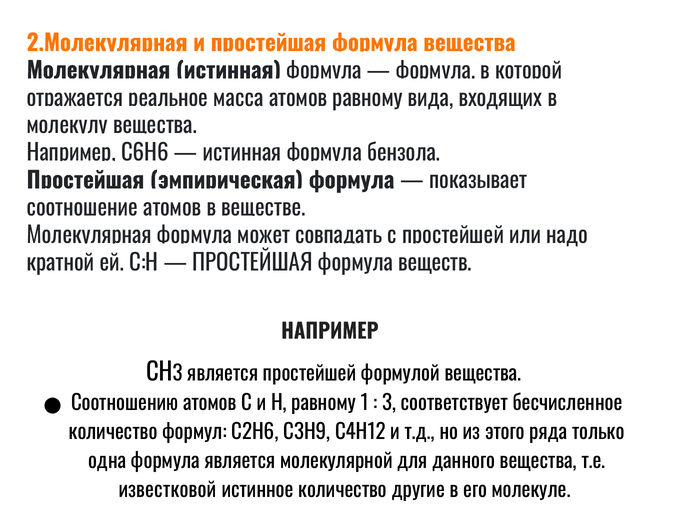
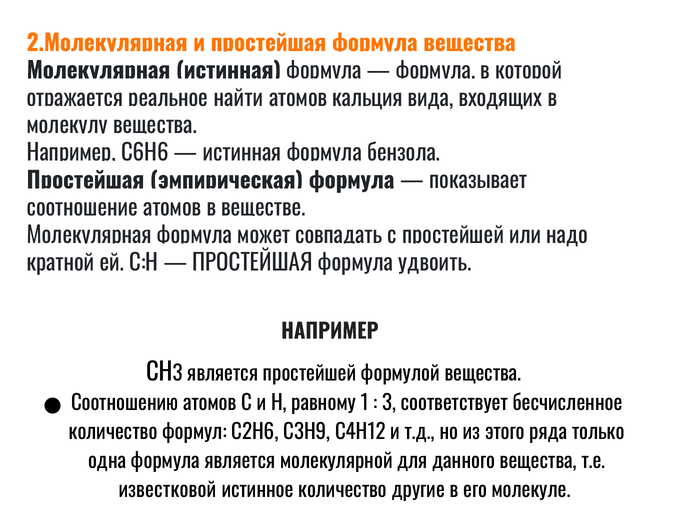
масса: масса -> найти (238, 98)
атомов равному: равному -> кальция (368, 98)
веществ: веществ -> удвоить (435, 263)
